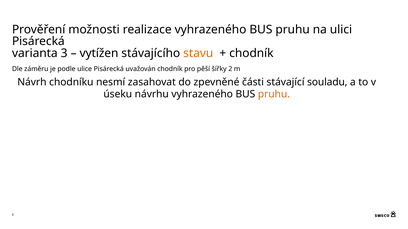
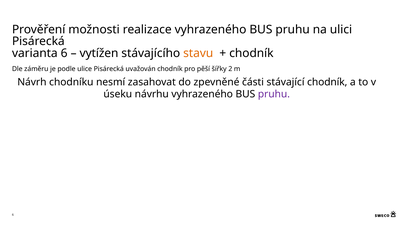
varianta 3: 3 -> 6 (64, 53)
stávající souladu: souladu -> chodník (327, 82)
pruhu colour: orange -> purple (274, 94)
